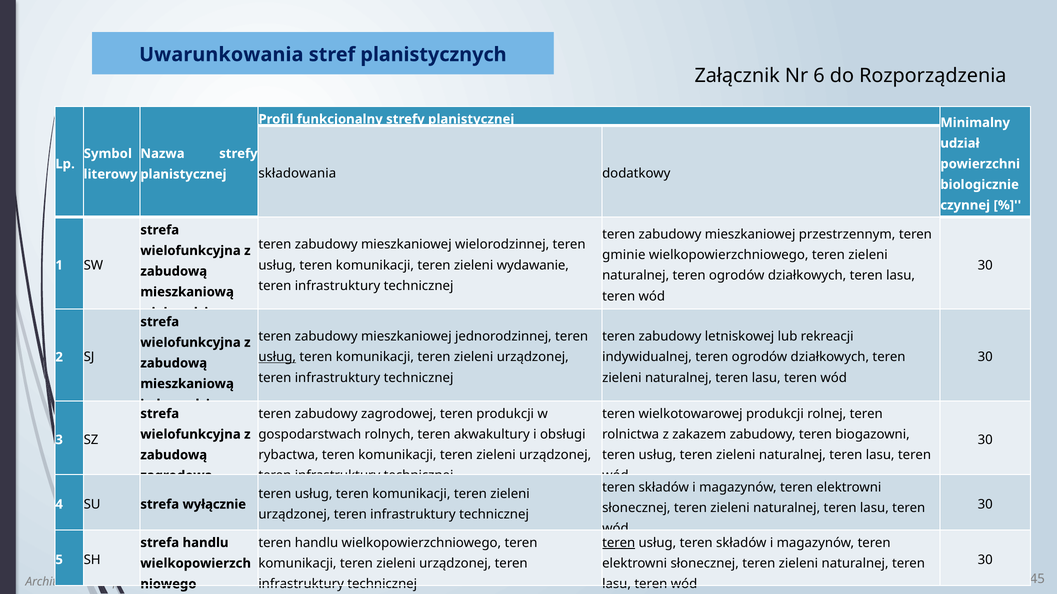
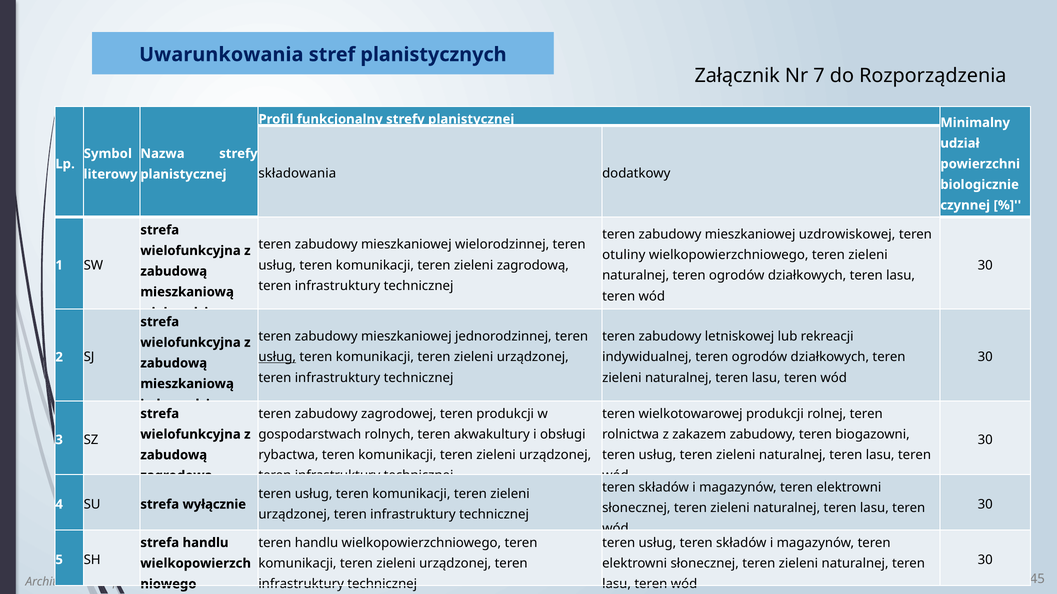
6: 6 -> 7 (819, 76)
przestrzennym: przestrzennym -> uzdrowiskowej (847, 234)
gminie: gminie -> otuliny (624, 255)
zieleni wydawanie: wydawanie -> zagrodową (533, 265)
teren underline: present -> none (619, 543)
